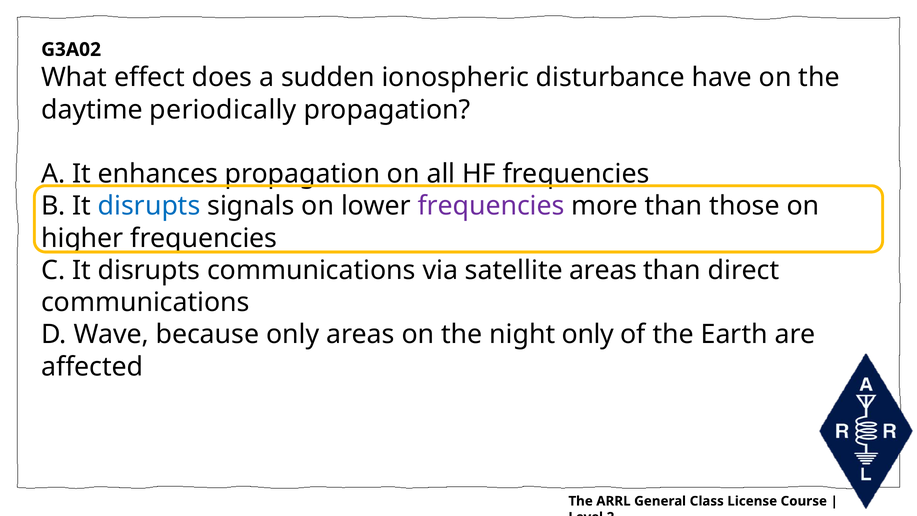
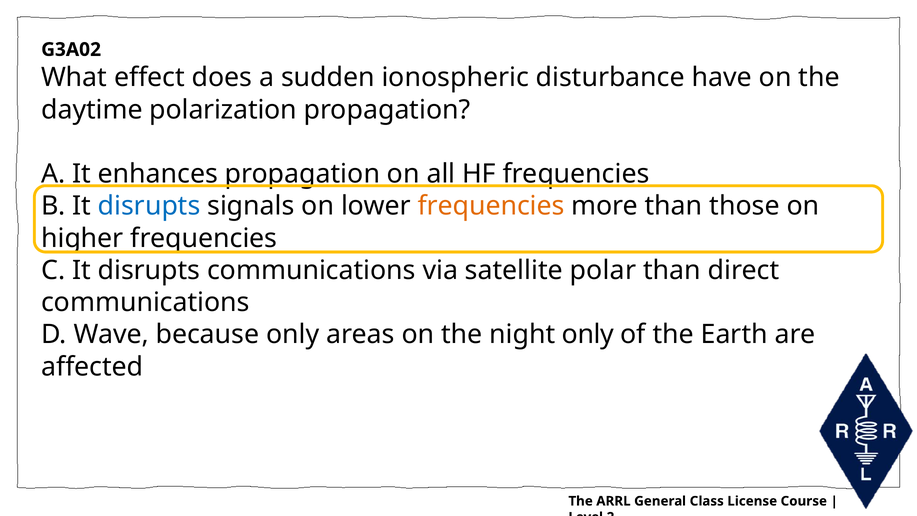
periodically: periodically -> polarization (223, 110)
frequencies colour: purple -> orange (491, 206)
satellite areas: areas -> polar (603, 270)
